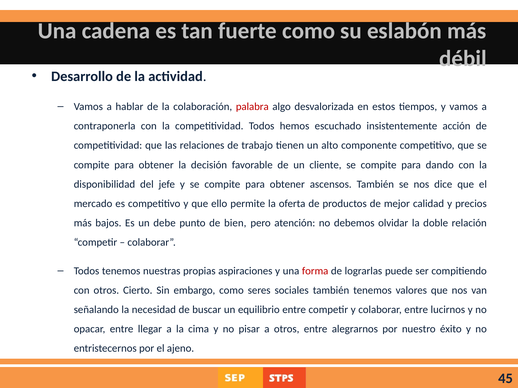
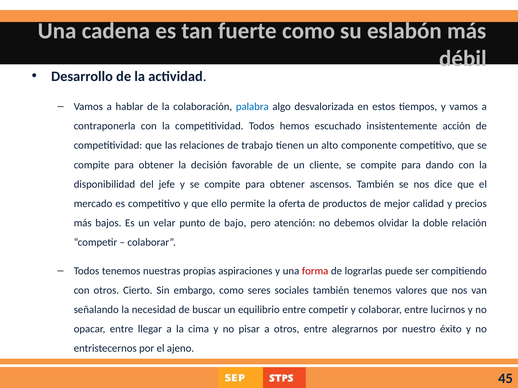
palabra colour: red -> blue (252, 107)
debe: debe -> velar (164, 223)
bien: bien -> bajo (235, 223)
